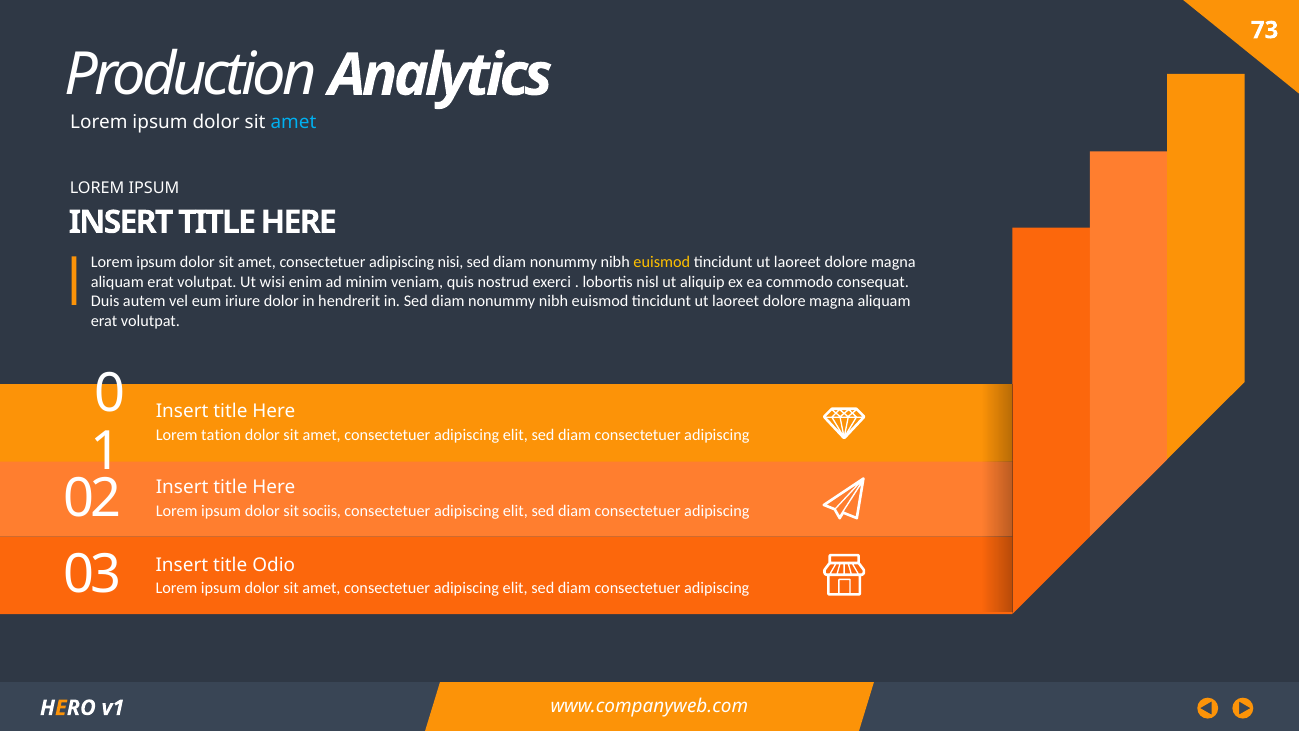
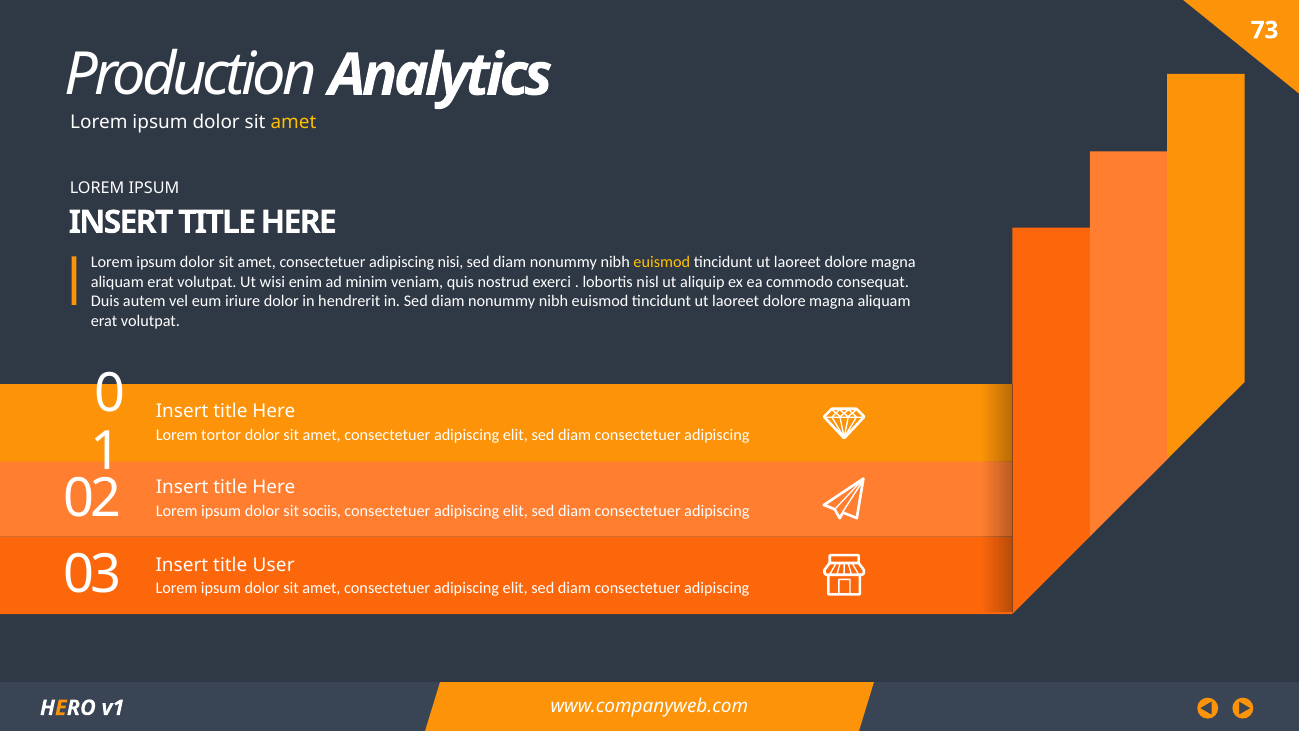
amet colour: light blue -> yellow (293, 122)
tation: tation -> tortor (221, 435)
Odio: Odio -> User (274, 565)
